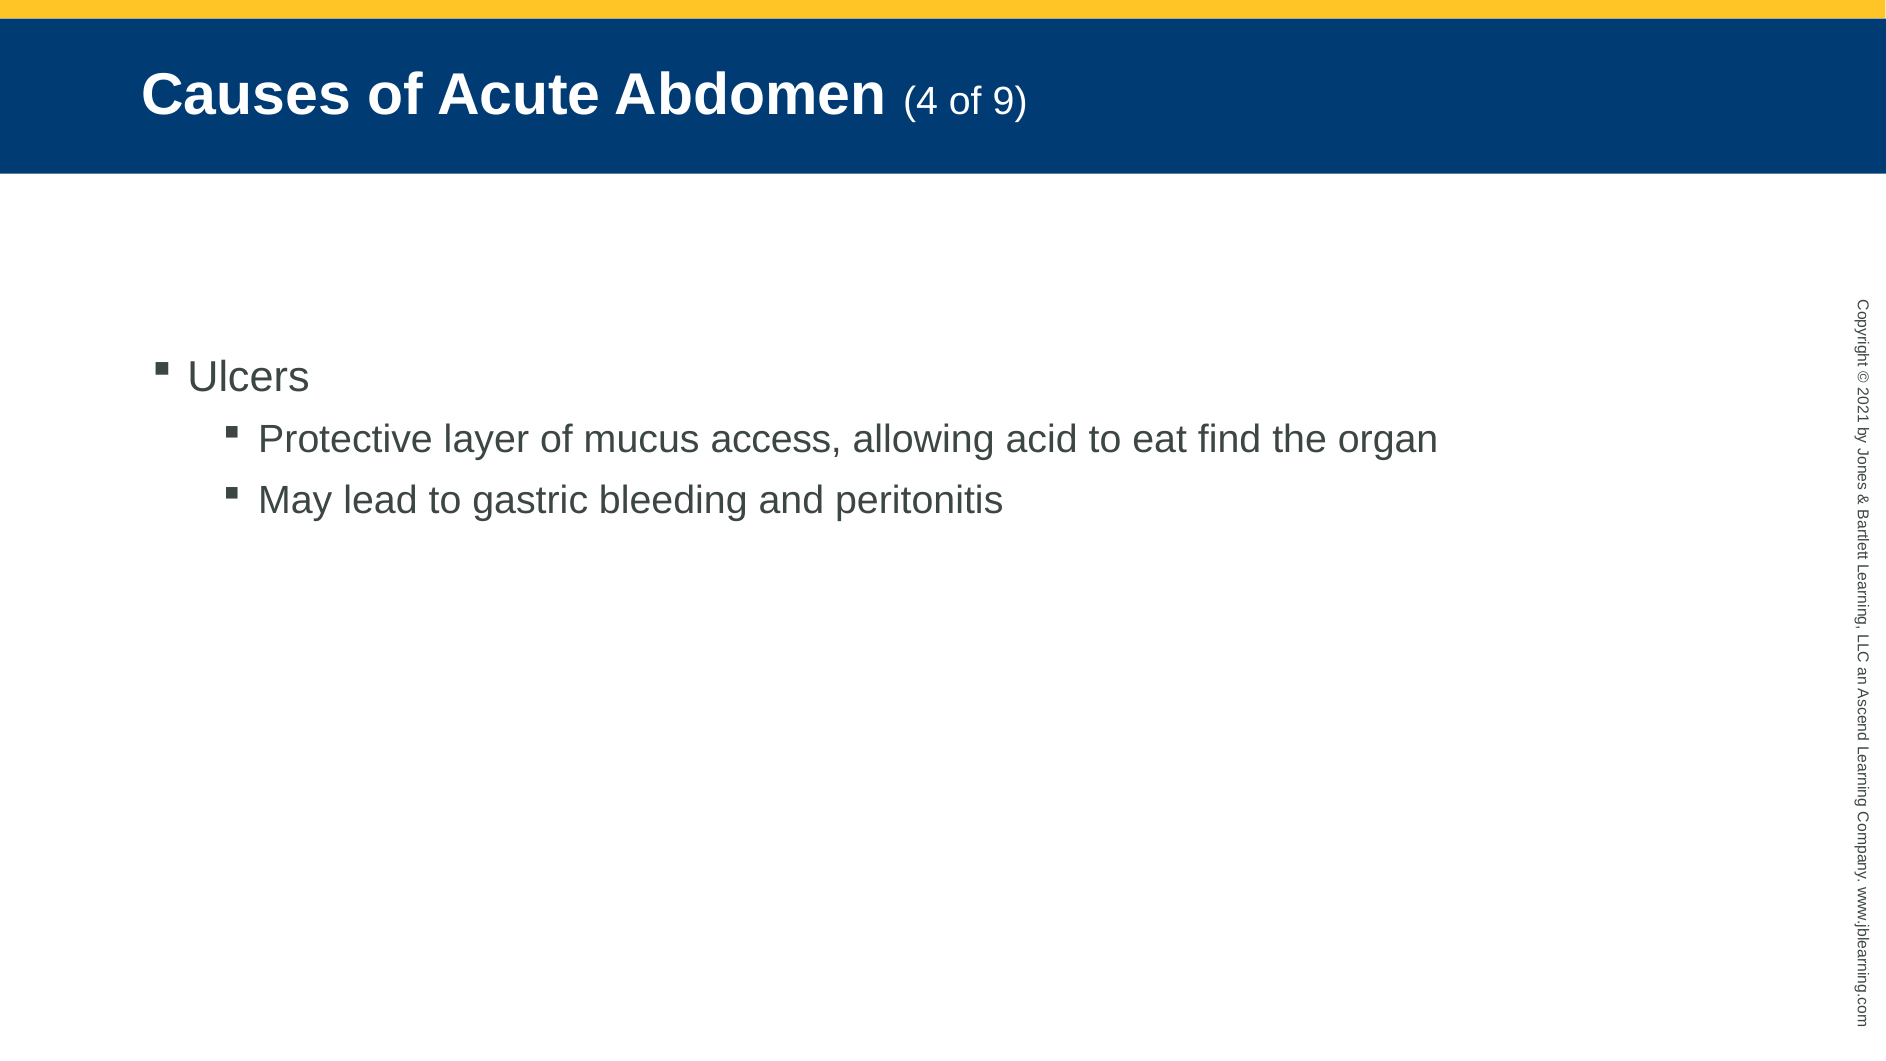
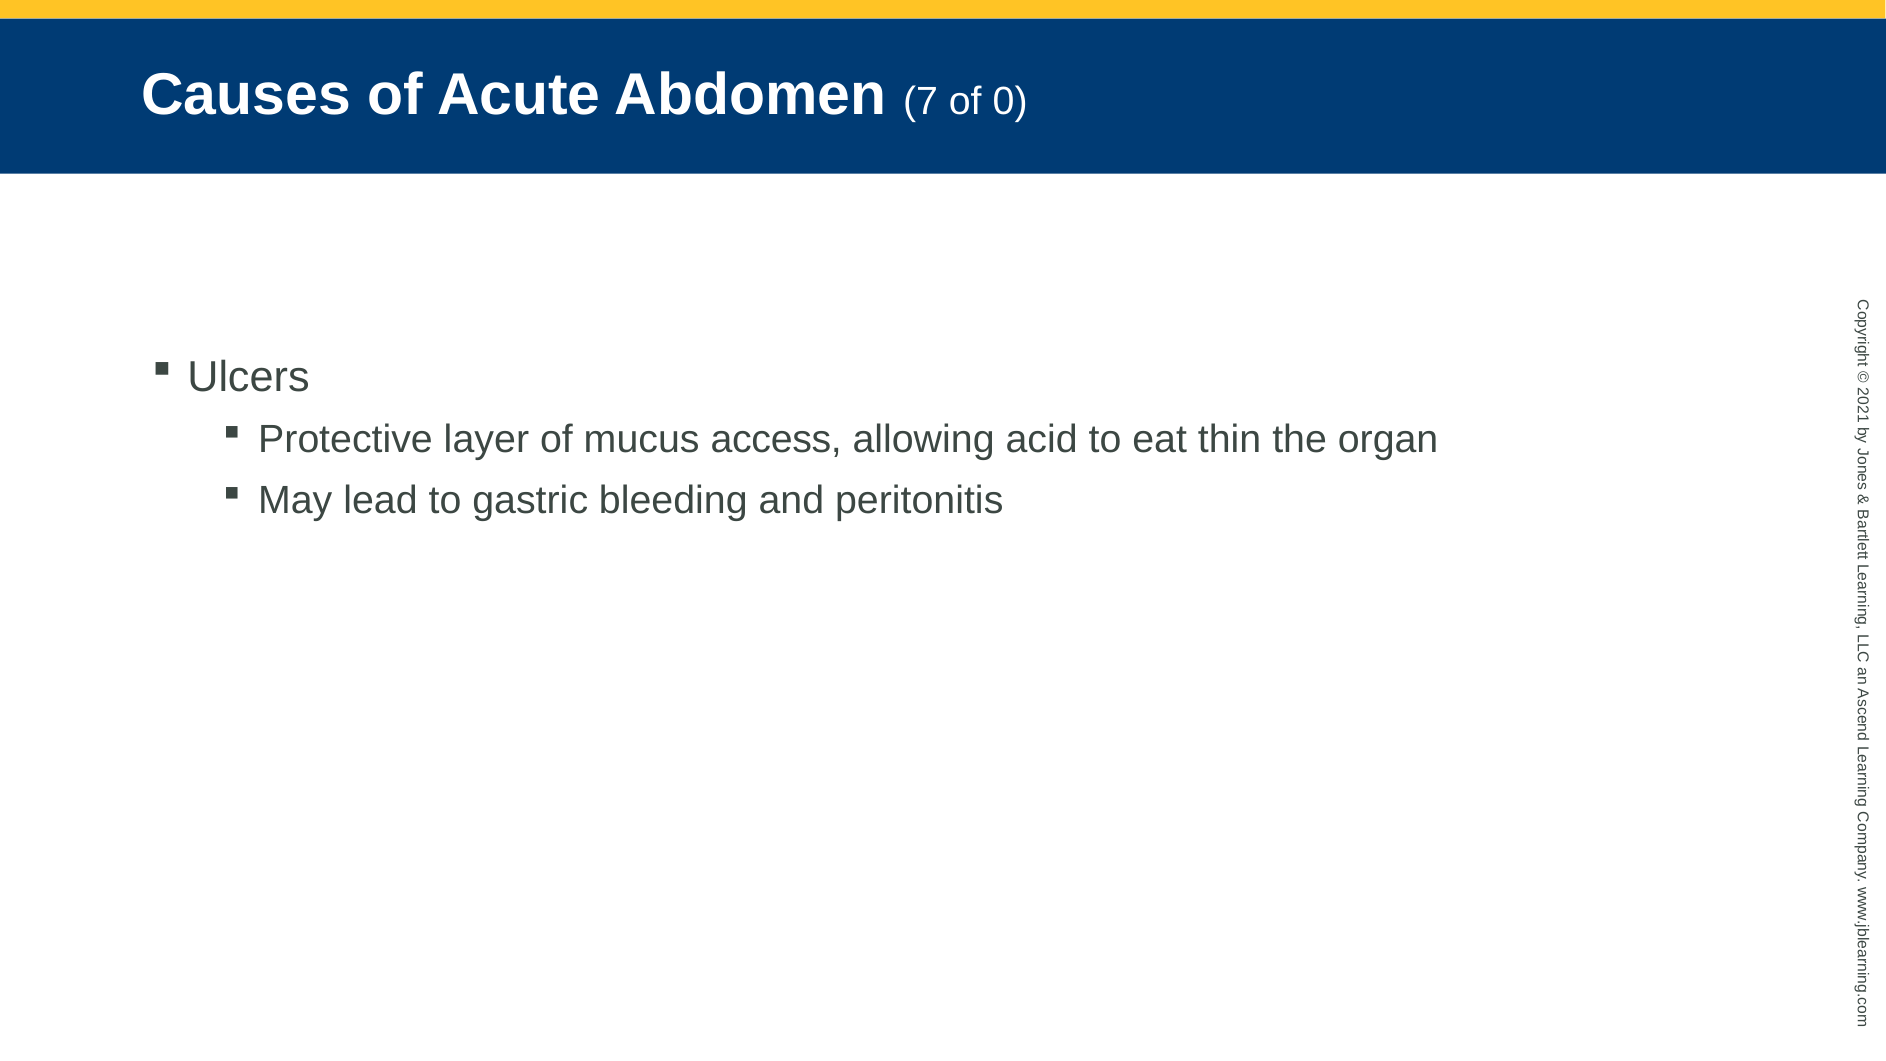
4: 4 -> 7 (921, 101)
of 9: 9 -> 0 (1010, 101)
find: find -> thin (1230, 440)
